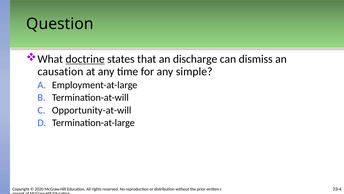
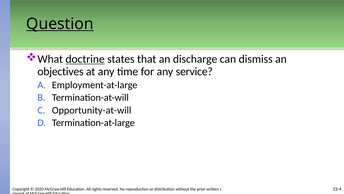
Question underline: none -> present (60, 24)
causation: causation -> objectives (61, 71)
simple: simple -> service (194, 71)
